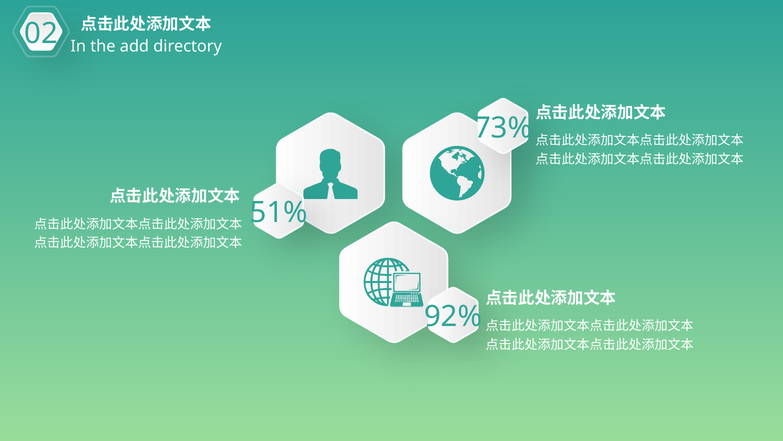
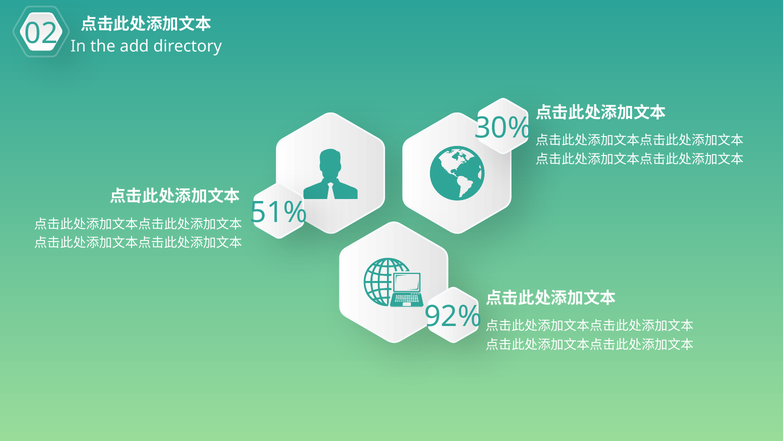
73%: 73% -> 30% (503, 128)
